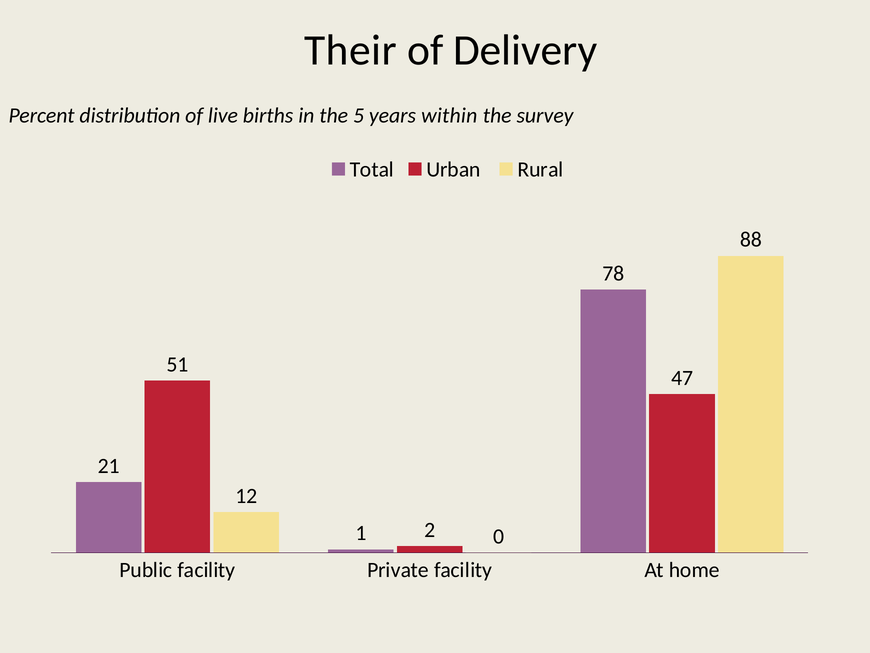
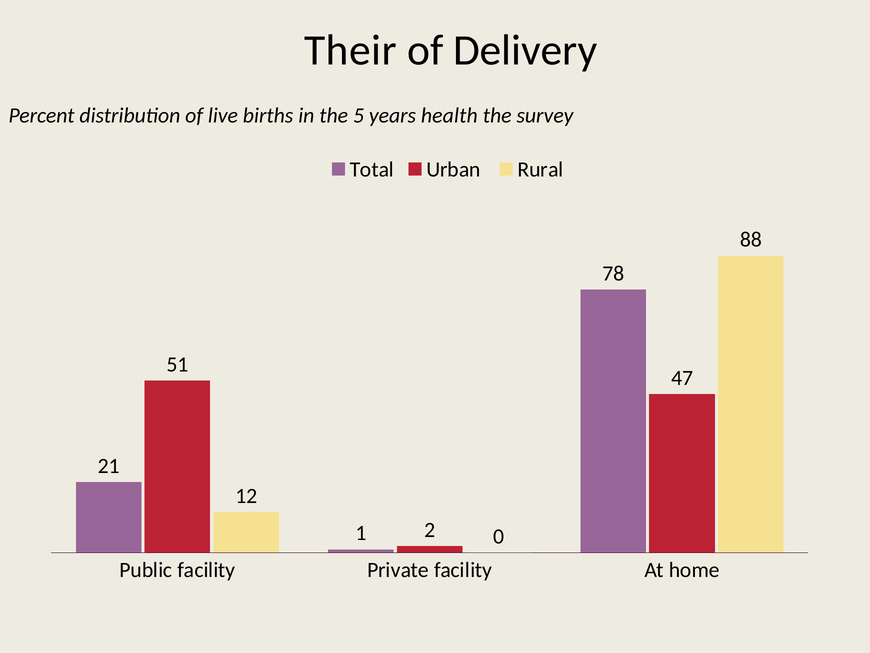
within: within -> health (449, 115)
